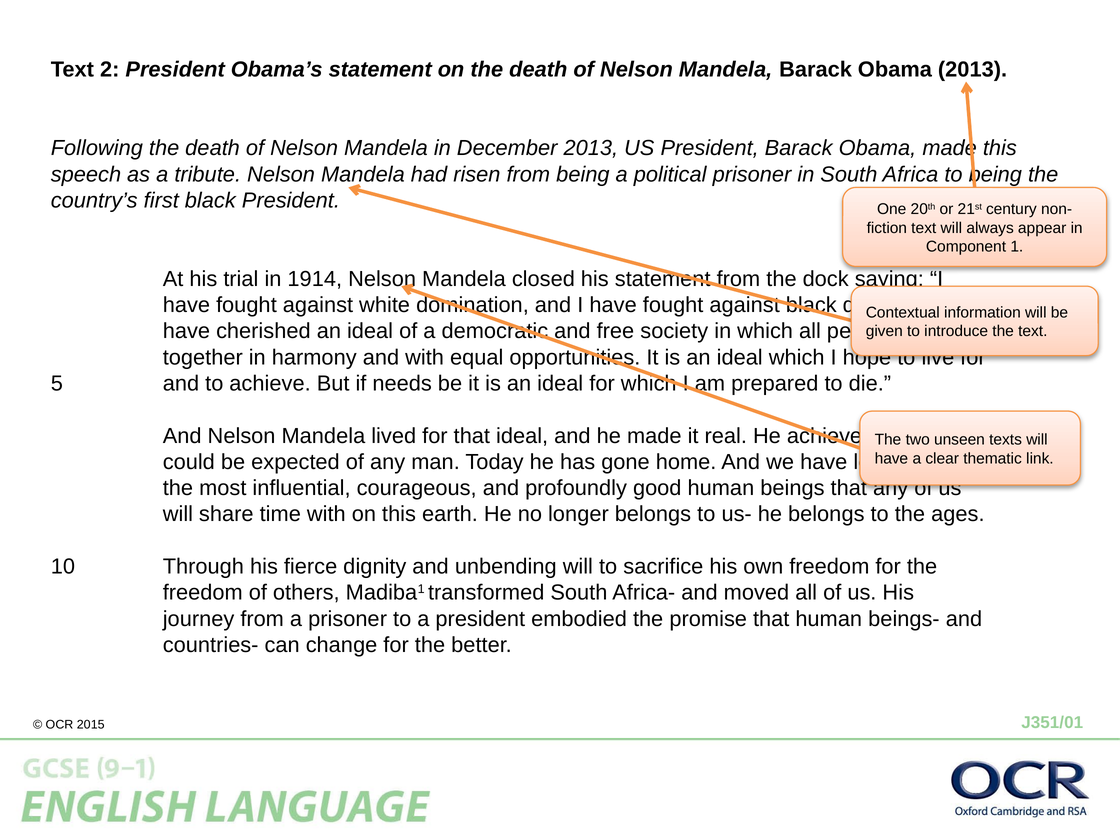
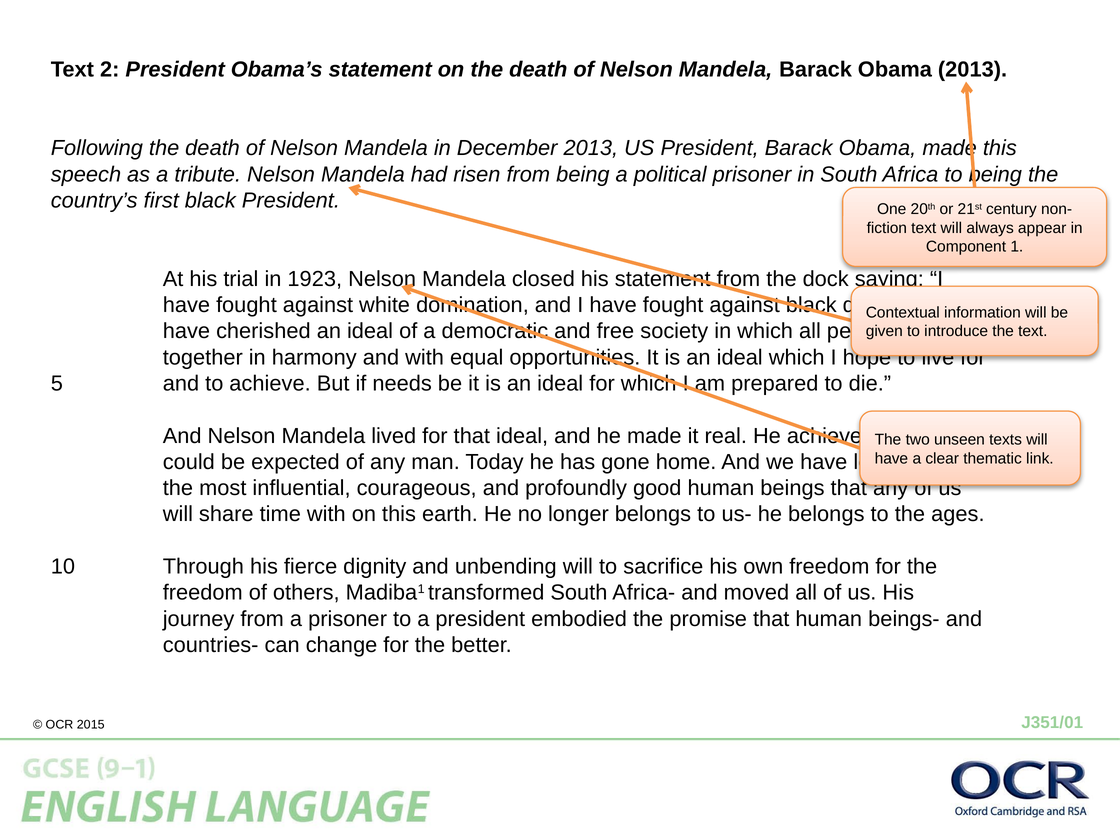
1914: 1914 -> 1923 (315, 279)
